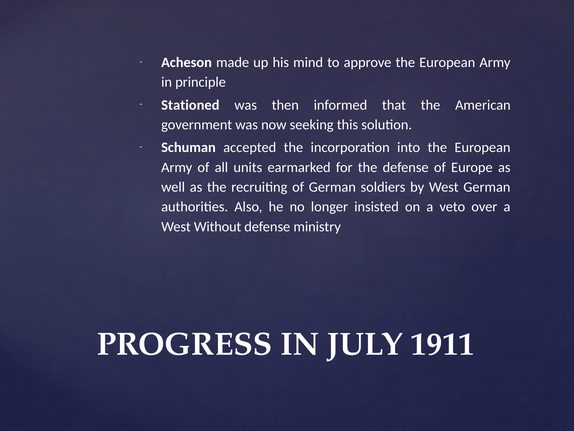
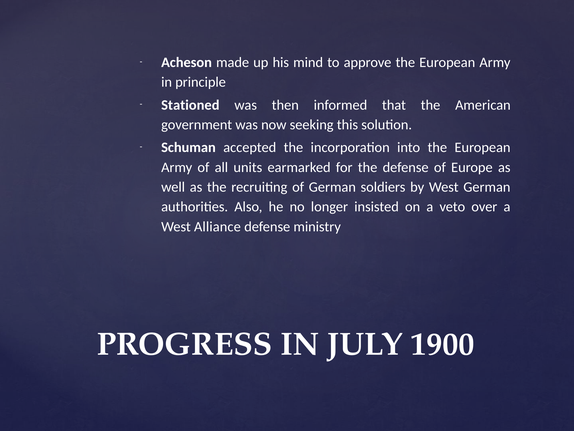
Without: Without -> Alliance (217, 226)
1911: 1911 -> 1900 (442, 344)
